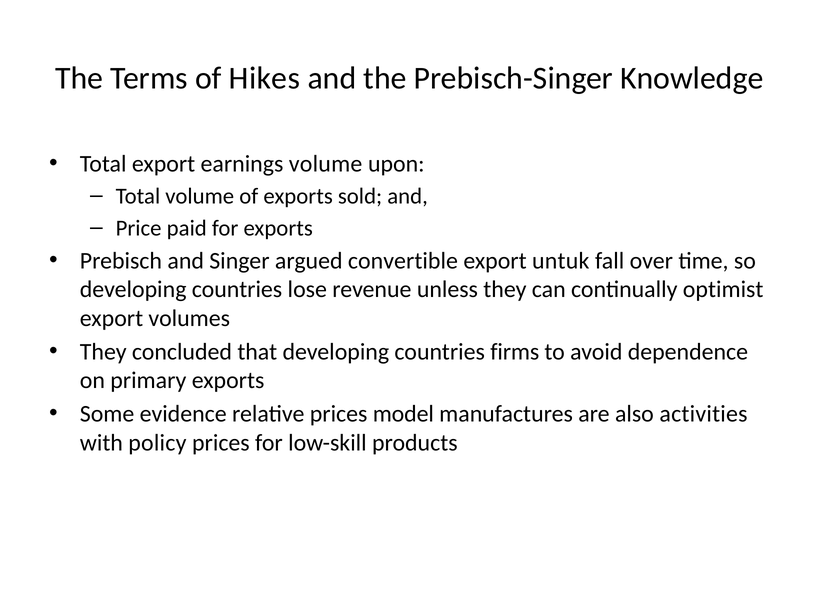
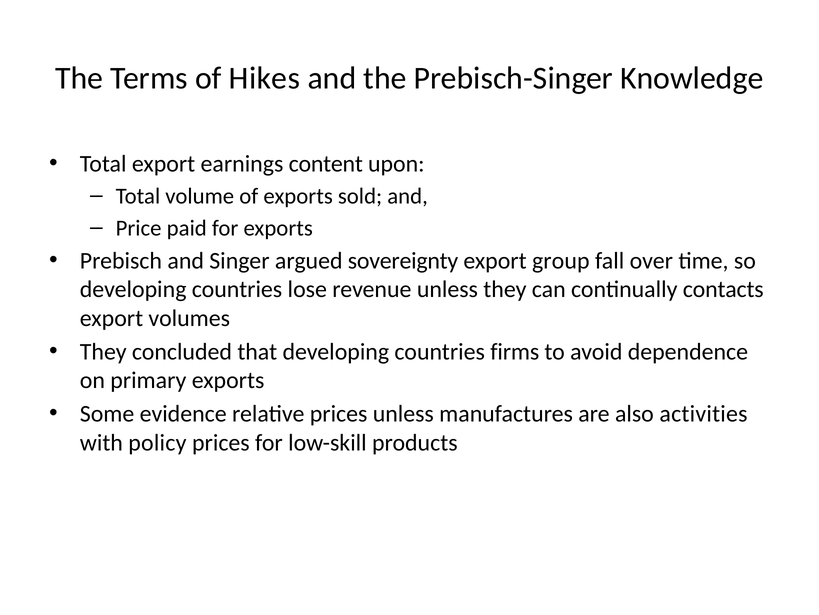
earnings volume: volume -> content (326, 163)
convertible: convertible -> sovereignty (403, 261)
untuk: untuk -> group (561, 261)
optimist: optimist -> contacts (723, 289)
prices model: model -> unless (403, 413)
